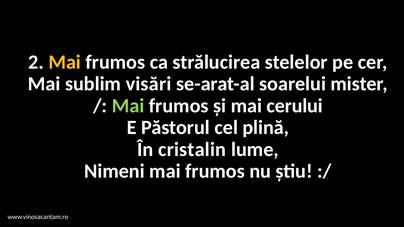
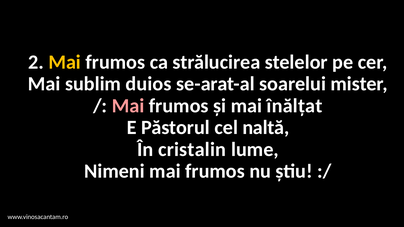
visări: visări -> duios (149, 84)
Mai colour: light green -> pink (128, 106)
cerului: cerului -> înălțat (295, 106)
plină: plină -> naltă (266, 128)
